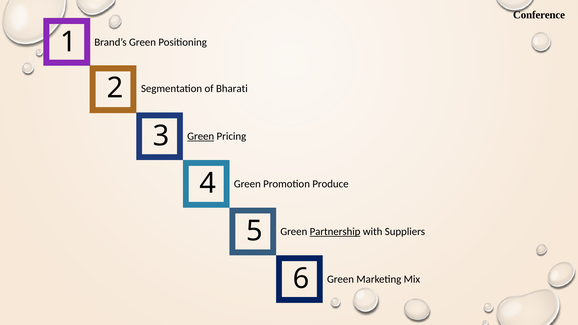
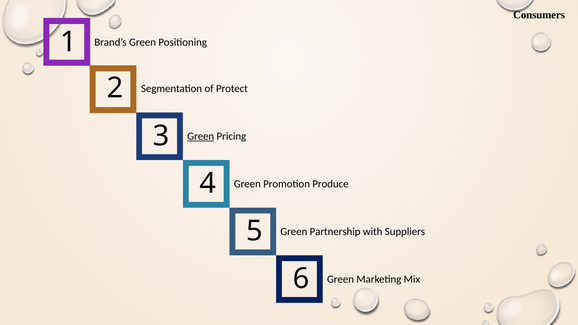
Conference: Conference -> Consumers (539, 15)
Bharati: Bharati -> Protect (232, 89)
Partnership underline: present -> none (335, 232)
